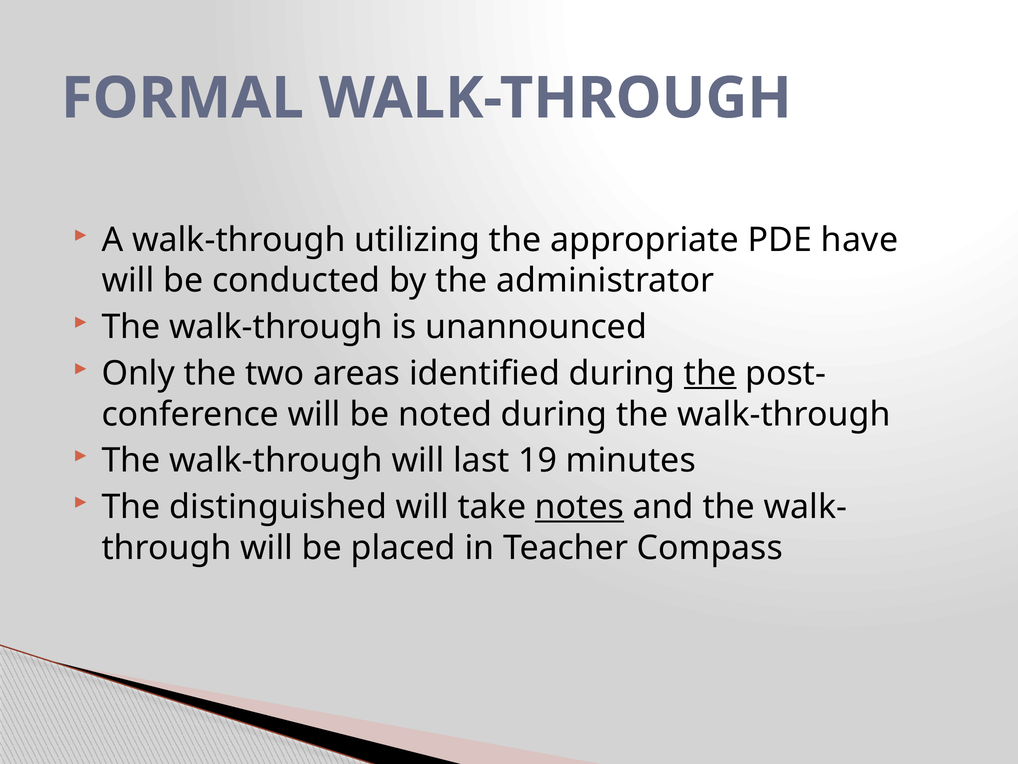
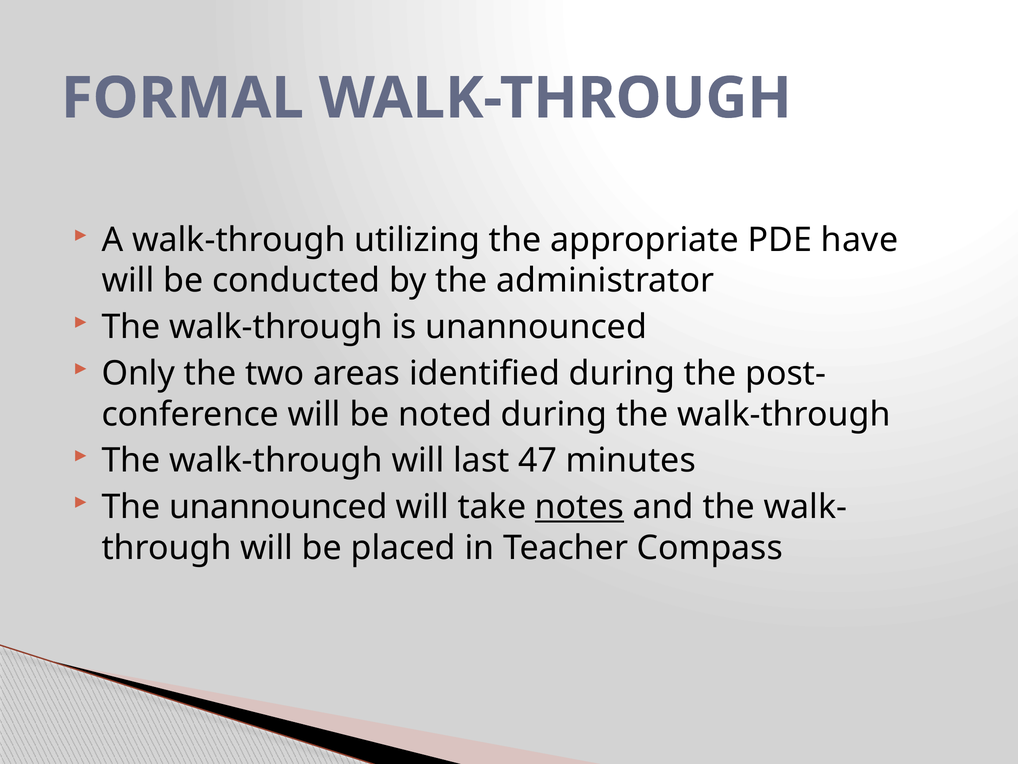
the underline: present -> none (710, 373)
19: 19 -> 47 (538, 460)
The distinguished: distinguished -> unannounced (278, 507)
